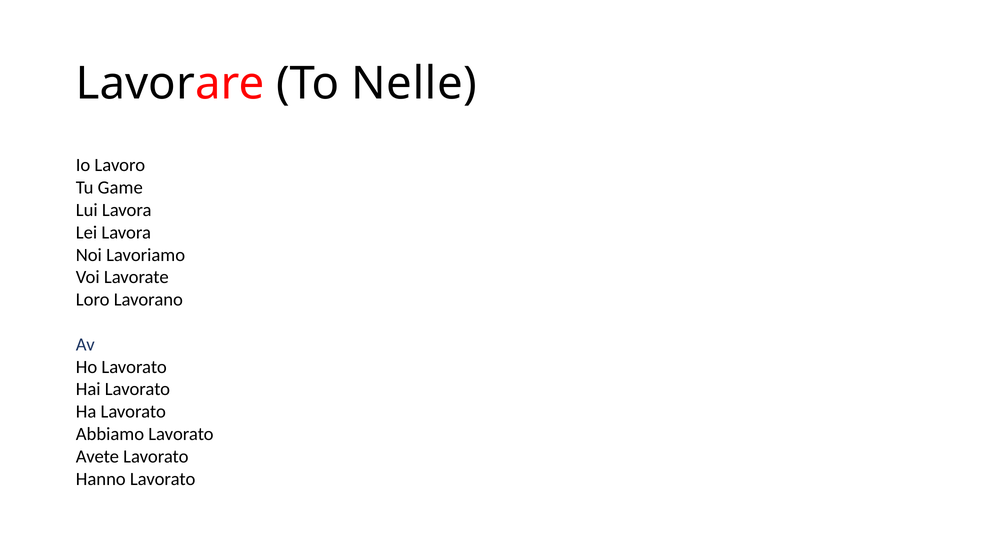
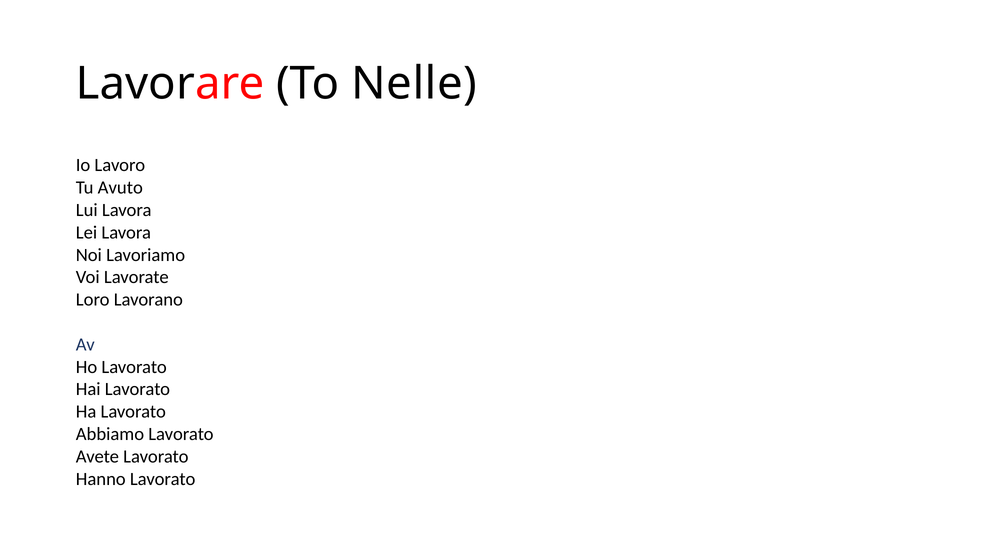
Game: Game -> Avuto (120, 188)
